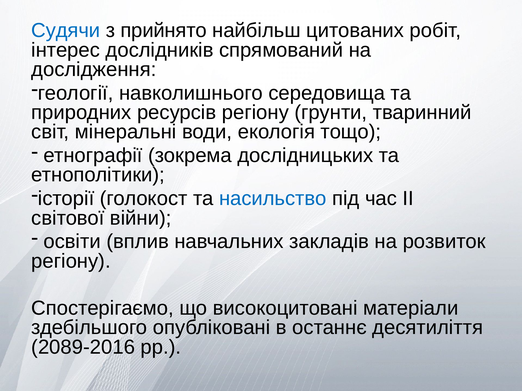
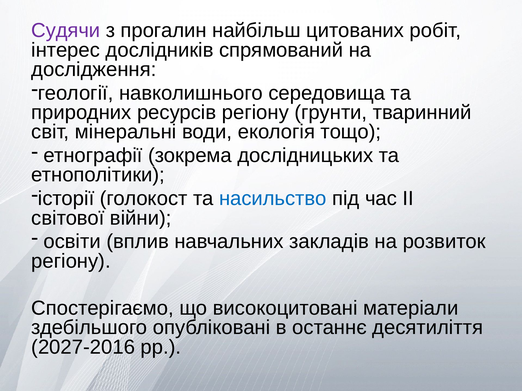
Судячи colour: blue -> purple (66, 31)
прийнято: прийнято -> прогалин (164, 31)
2089-2016: 2089-2016 -> 2027-2016 (83, 347)
